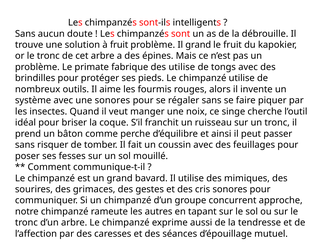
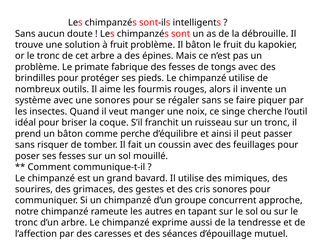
Il grand: grand -> bâton (198, 45)
des utilise: utilise -> fesses (182, 67)
